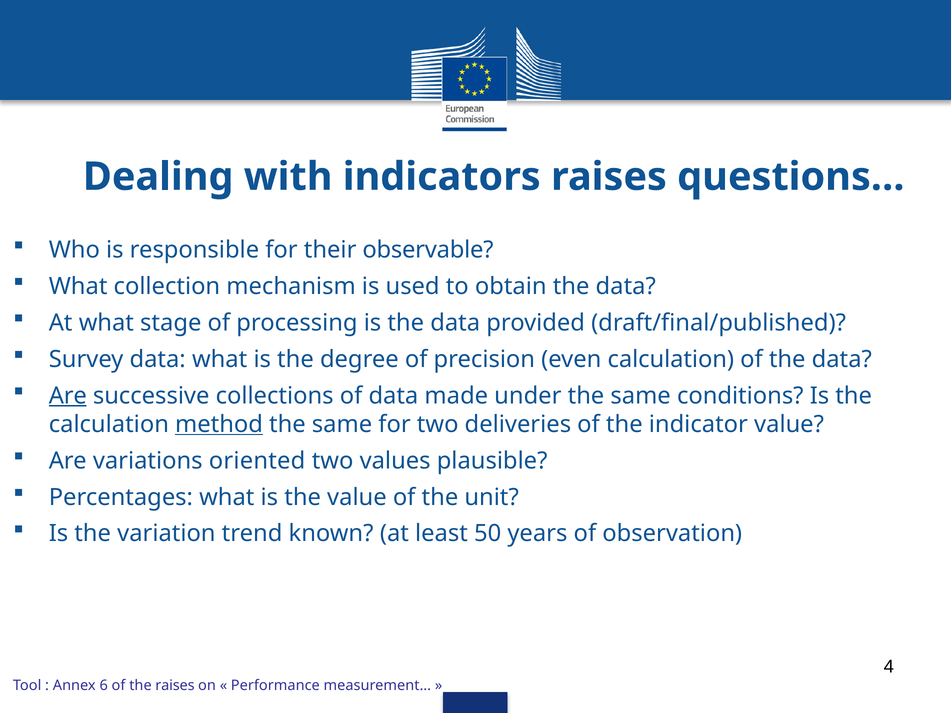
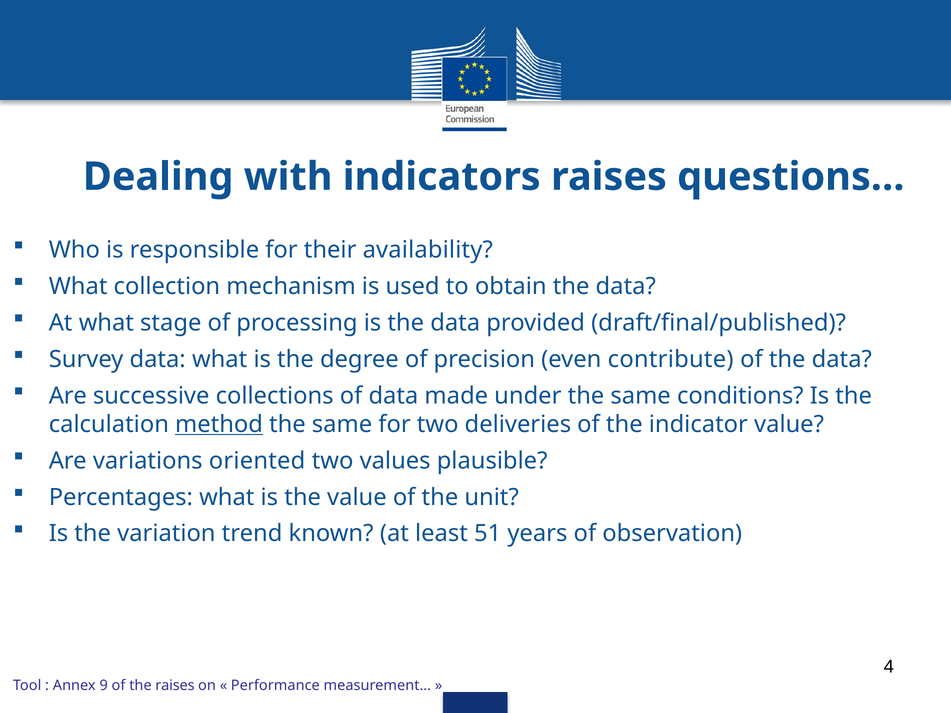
observable: observable -> availability (428, 250)
even calculation: calculation -> contribute (671, 359)
Are underline: present -> none (68, 396)
50: 50 -> 51 (488, 534)
6: 6 -> 9 (104, 686)
